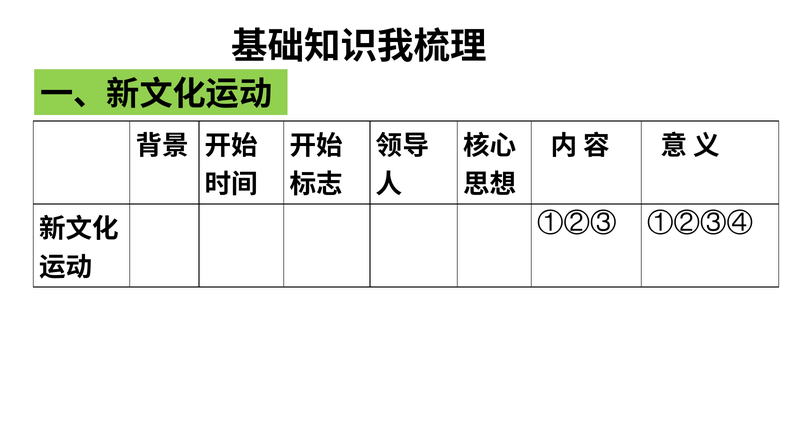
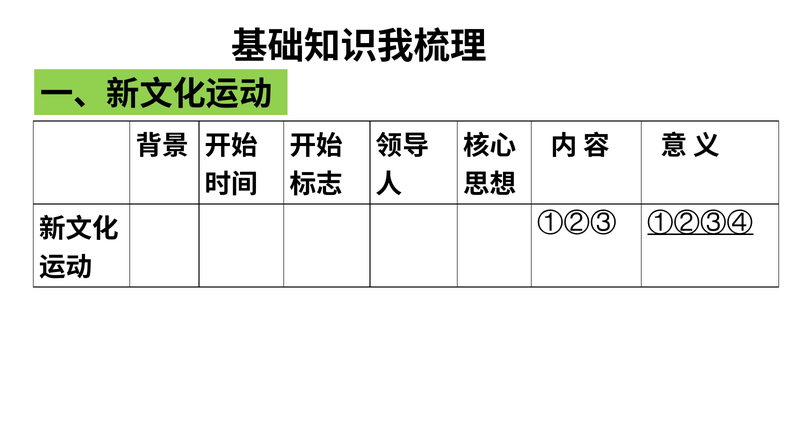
①②③④ underline: none -> present (700, 223)
